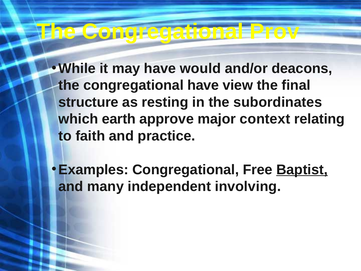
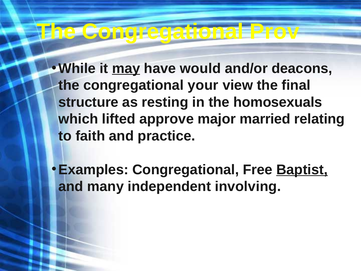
may underline: none -> present (126, 68)
congregational have: have -> your (203, 85)
subordinates: subordinates -> homosexuals (278, 102)
earth: earth -> lifted (119, 119)
context: context -> married (265, 119)
